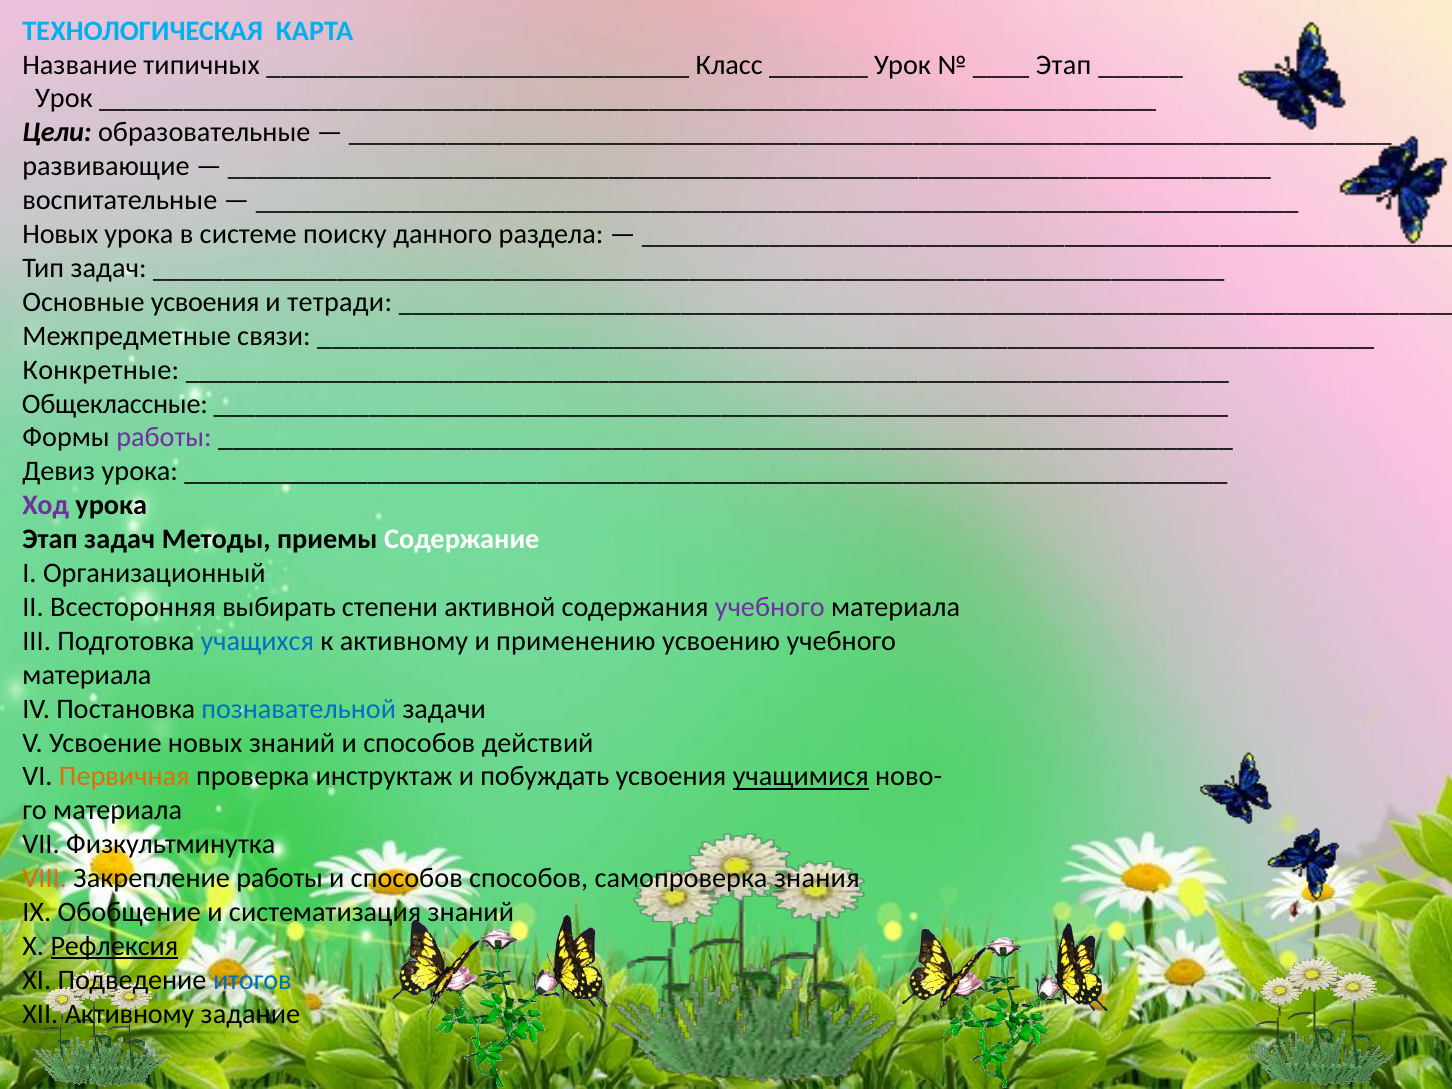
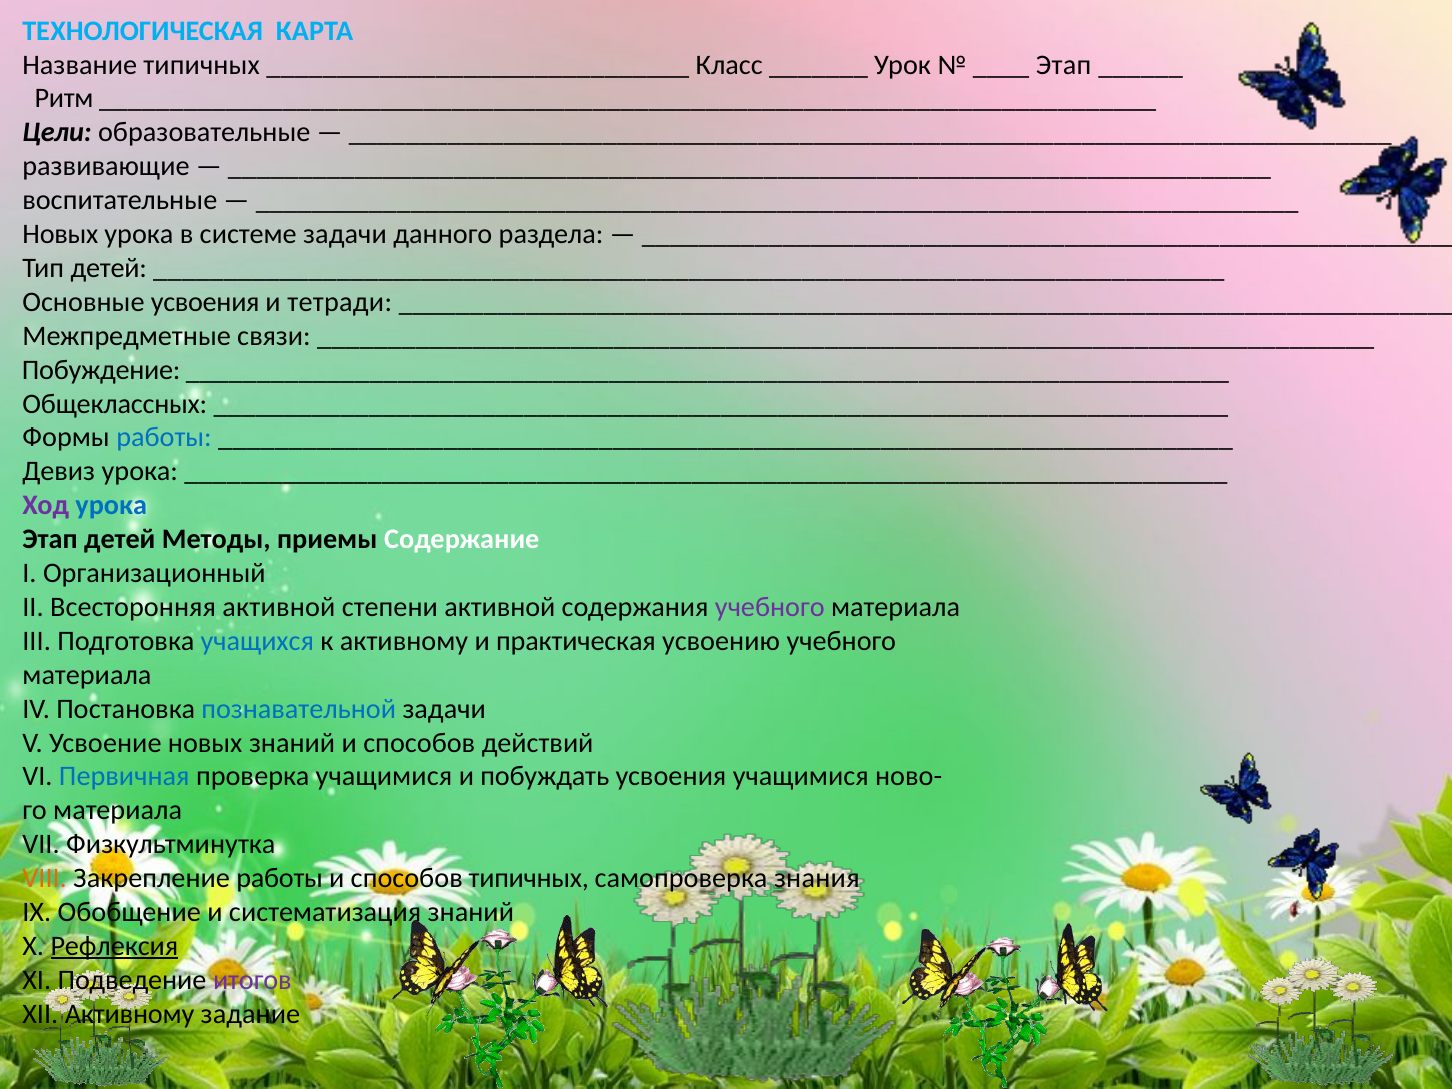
Урок: Урок -> Ритм (64, 99)
системе поиску: поиску -> задачи (345, 234)
Тип задач: задач -> детей (109, 268)
Конкретные: Конкретные -> Побуждение (101, 370)
Общеклассные: Общеклассные -> Общеклассных (115, 404)
работы colour: purple -> blue (164, 438)
урока colour: black -> blue (111, 505)
Этап задач: задач -> детей (120, 539)
Всесторонняя выбирать: выбирать -> активной (279, 607)
применению: применению -> практическая (576, 641)
Первичная colour: orange -> blue (124, 777)
проверка инструктаж: инструктаж -> учащимися (384, 777)
учащимися underline: present -> none (801, 777)
способов способов: способов -> типичных (529, 878)
итогов colour: blue -> purple (252, 980)
